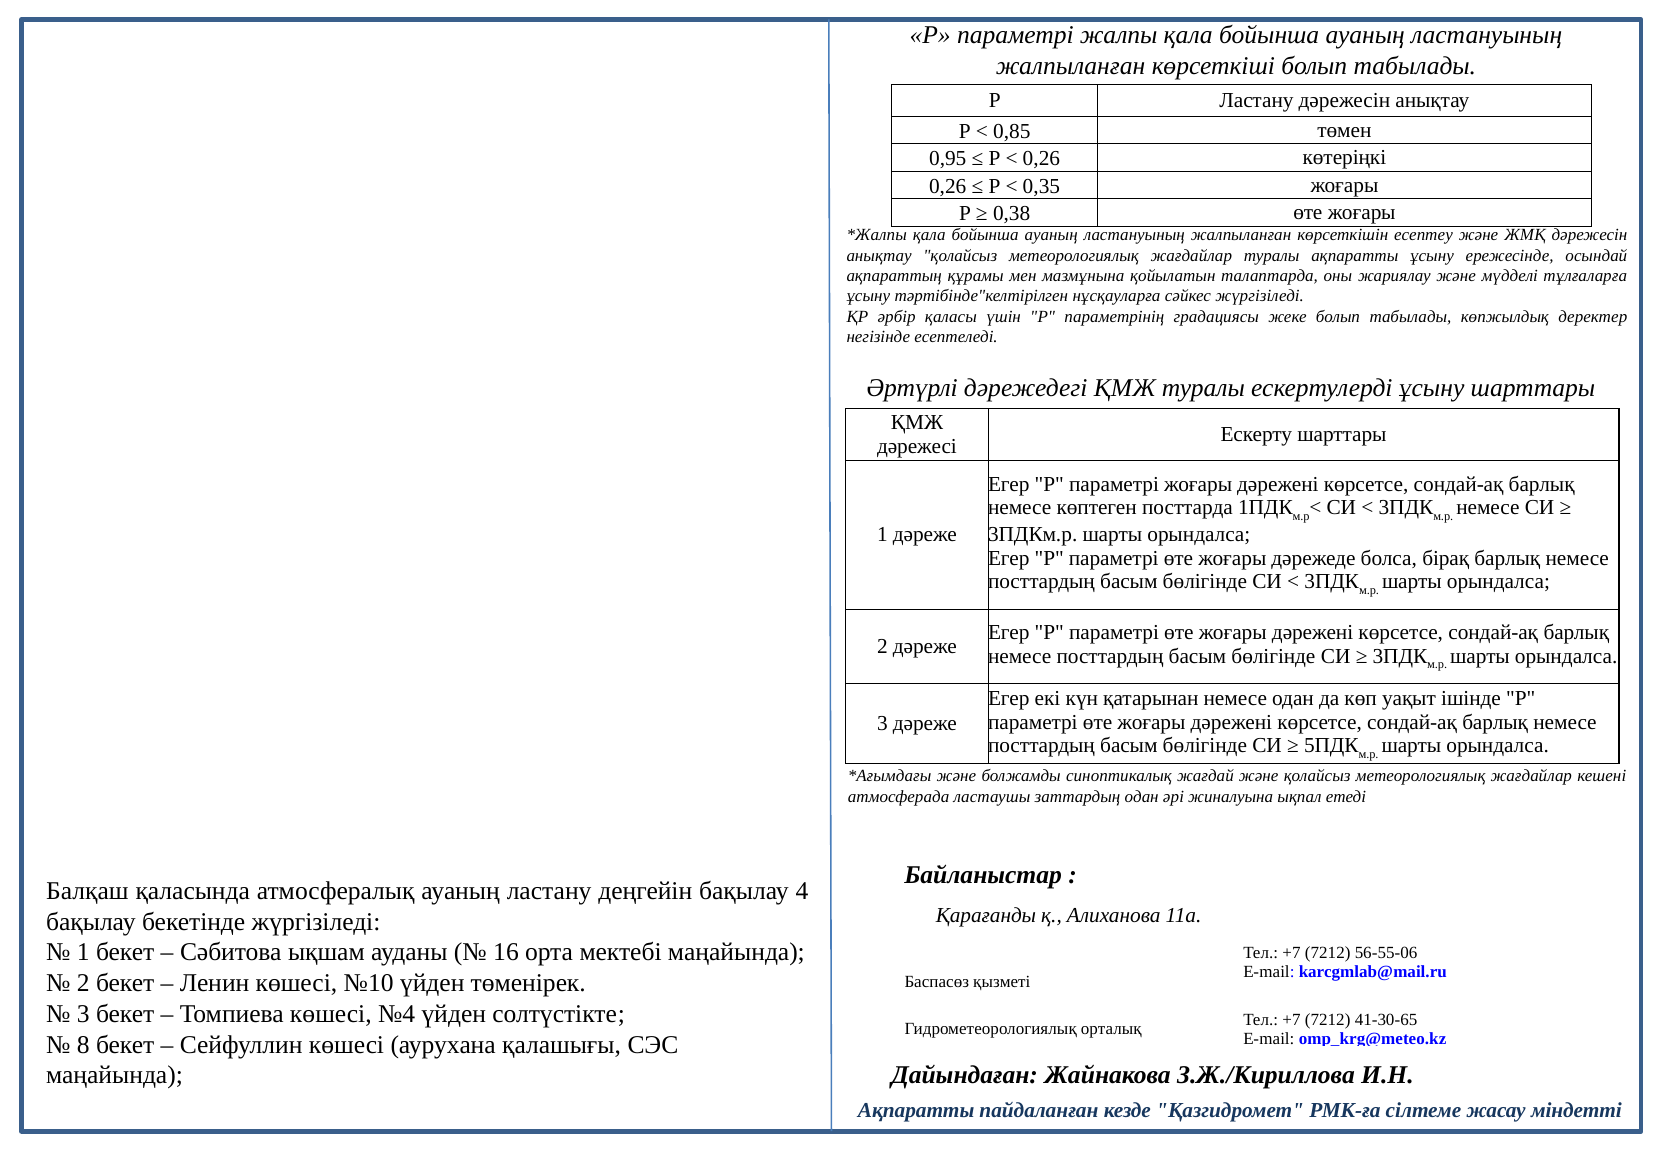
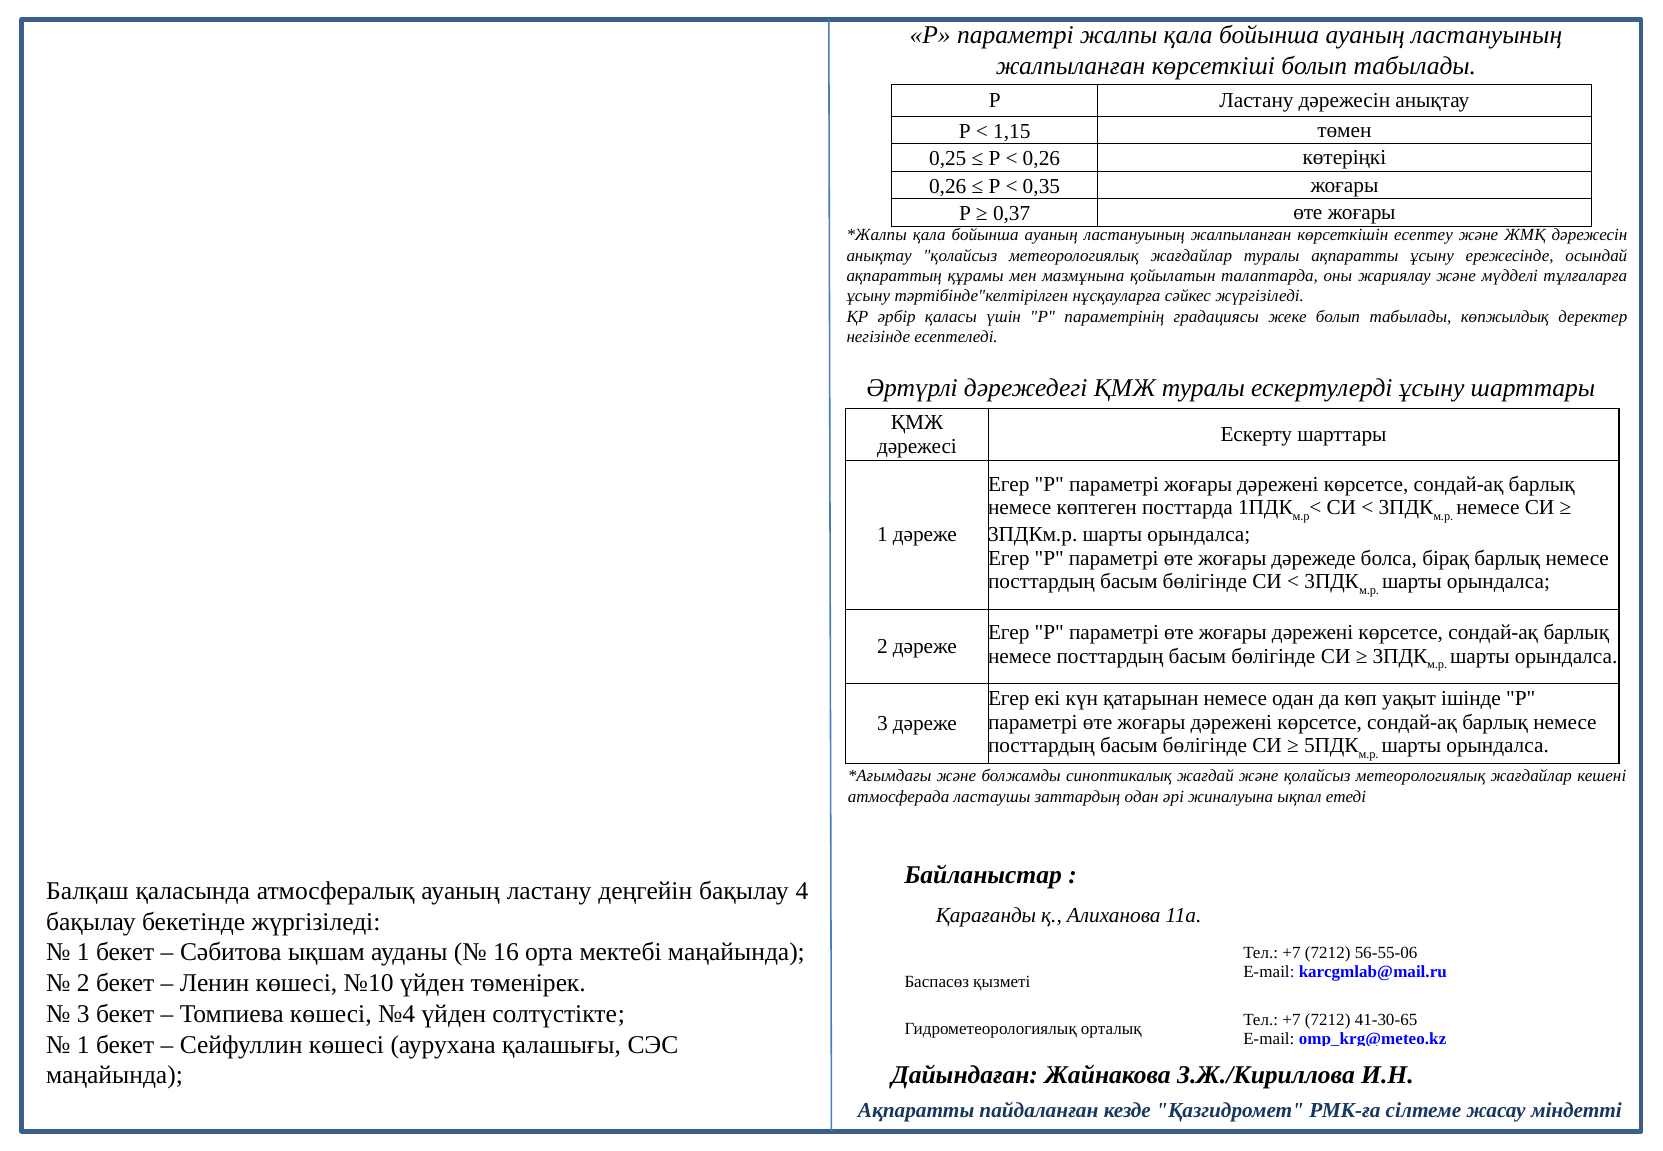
0,85: 0,85 -> 1,15 (1012, 131)
0,95: 0,95 -> 0,25 (948, 159)
0,38: 0,38 -> 0,37 (1012, 213)
8: 8 -> 1 (83, 1045)
